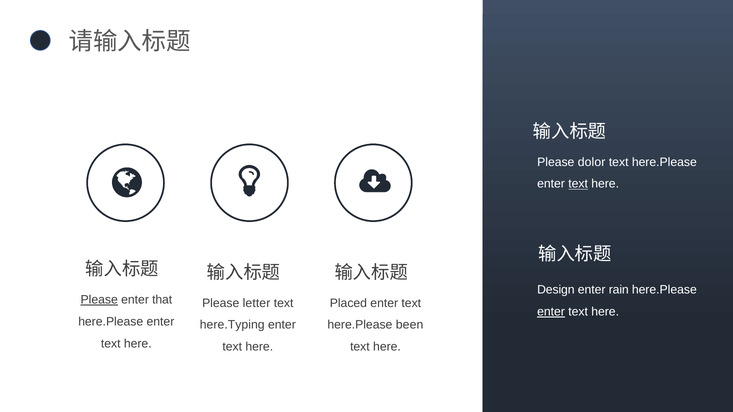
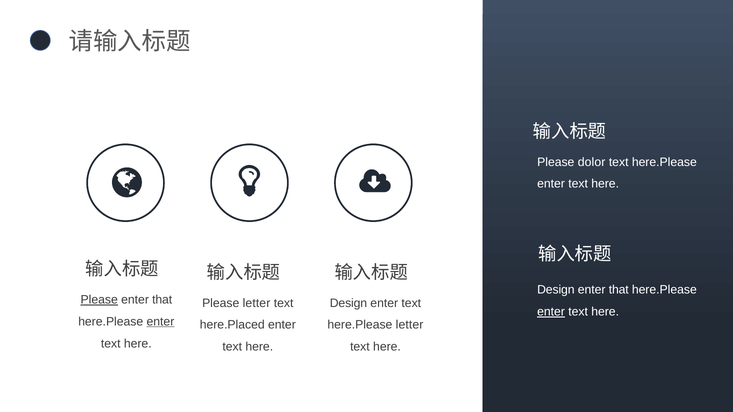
text underline: present -> none (578, 184)
rain: rain -> that (619, 290)
Placed: Placed -> Design (348, 303)
enter underline: none -> present (160, 322)
here.Typing: here.Typing -> here.Placed (232, 325)
here.Please been: been -> letter (410, 325)
